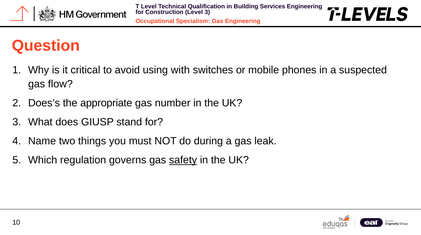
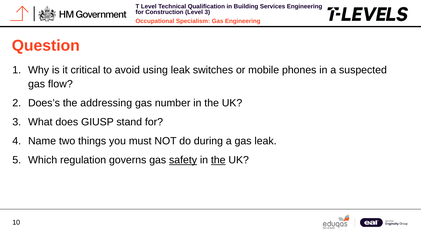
using with: with -> leak (180, 70)
appropriate: appropriate -> addressing (106, 103)
the underline: none -> present (218, 160)
